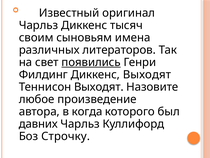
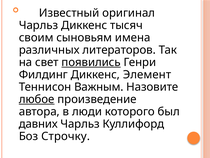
Диккенс Выходят: Выходят -> Элемент (147, 74)
Теннисон Выходят: Выходят -> Важным (99, 87)
любое underline: none -> present (37, 99)
когда: когда -> люди (87, 111)
